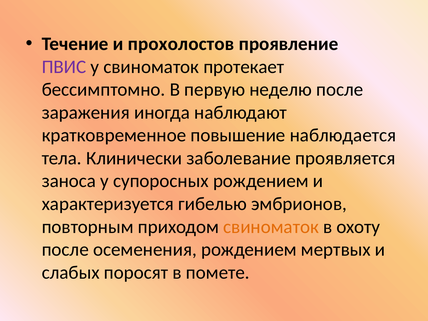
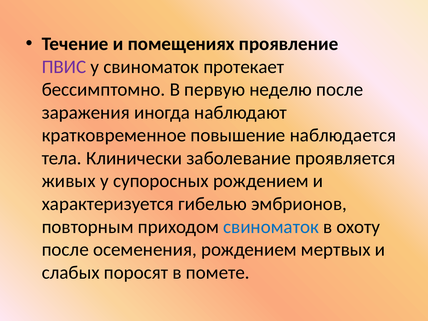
прохолостов: прохолостов -> помещениях (181, 44)
заноса: заноса -> живых (69, 181)
свиноматок colour: orange -> blue (271, 227)
